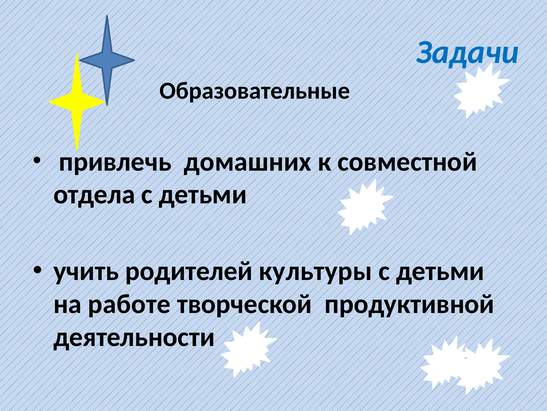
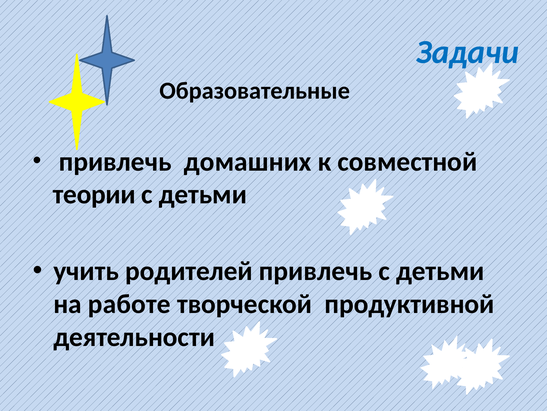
отдела: отдела -> теории (94, 194)
родителей культуры: культуры -> привлечь (316, 271)
